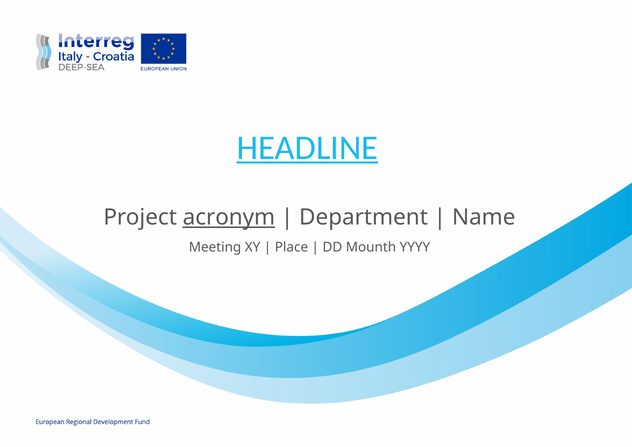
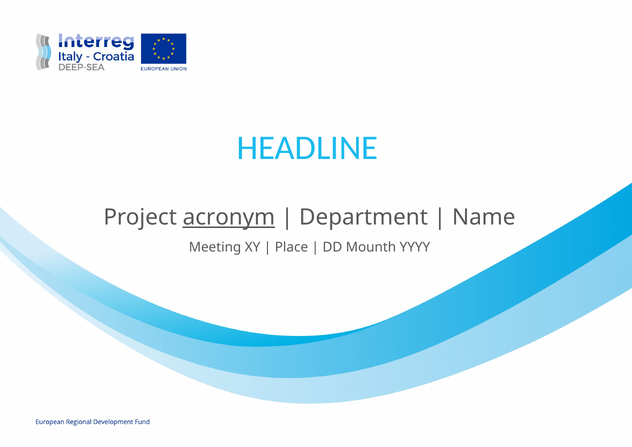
HEADLINE underline: present -> none (307, 148)
